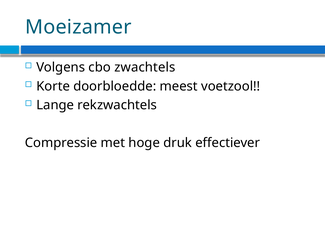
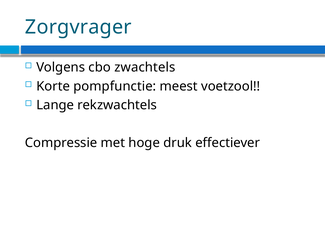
Moeizamer: Moeizamer -> Zorgvrager (78, 27)
doorbloedde: doorbloedde -> pompfunctie (115, 86)
